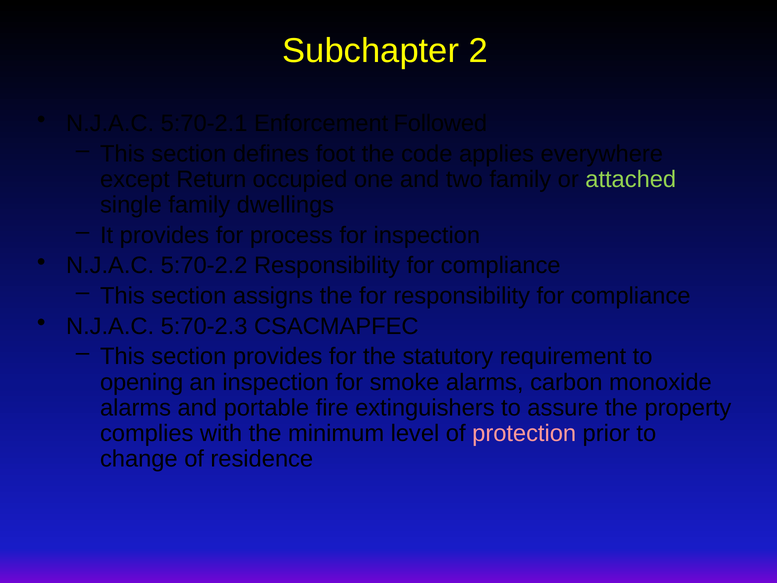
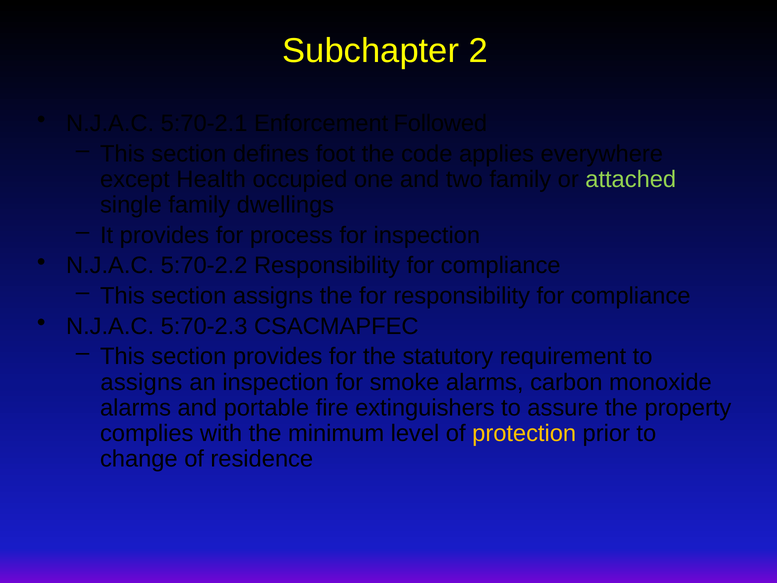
Return: Return -> Health (211, 179)
opening: opening -> assigns (141, 382)
protection colour: pink -> yellow (524, 433)
